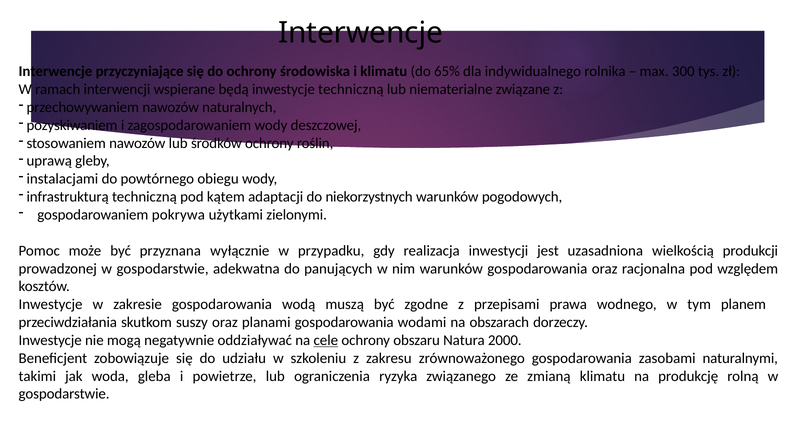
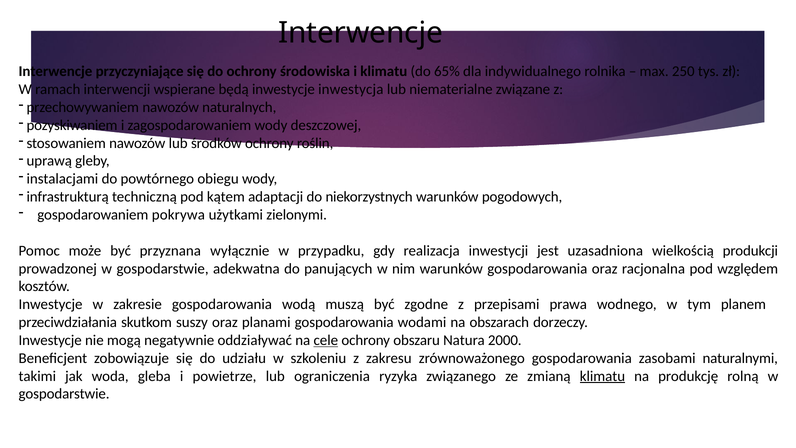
300: 300 -> 250 (683, 71)
inwestycje techniczną: techniczną -> inwestycja (351, 89)
klimatu underline: none -> present (602, 376)
